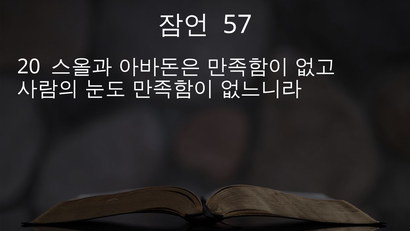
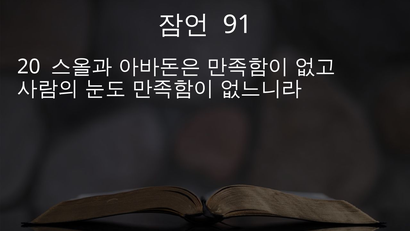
57: 57 -> 91 (238, 25)
